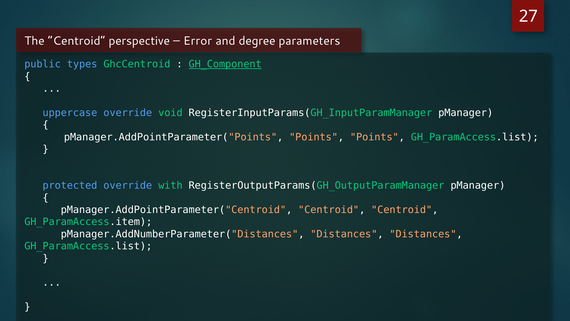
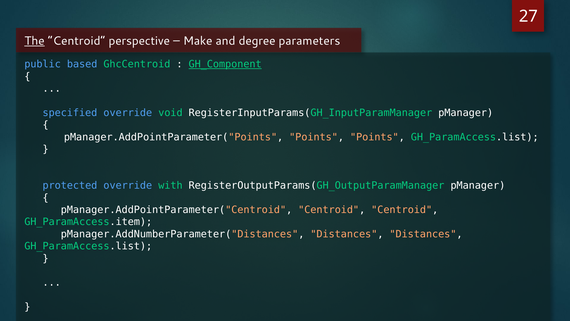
The underline: none -> present (34, 41)
Error: Error -> Make (198, 41)
types: types -> based (82, 64)
uppercase: uppercase -> specified (70, 113)
